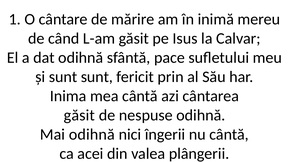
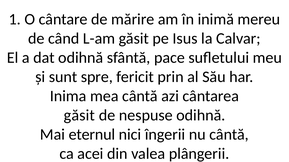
sunt sunt: sunt -> spre (97, 77)
Mai odihnă: odihnă -> eternul (92, 135)
